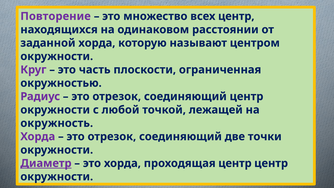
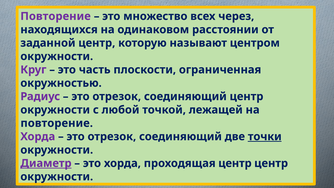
всех центр: центр -> через (236, 16)
заданной хорда: хорда -> центр (97, 43)
окружность: окружность -> повторение (57, 123)
точки underline: none -> present (265, 136)
